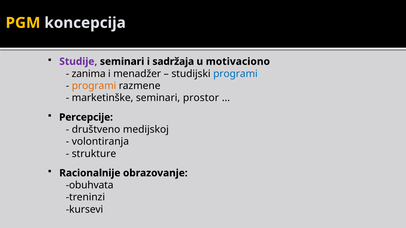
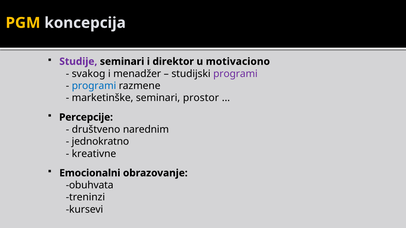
sadržaja: sadržaja -> direktor (173, 62)
zanima: zanima -> svakog (89, 74)
programi colour: blue -> purple (235, 74)
programi colour: orange -> blue (94, 86)
medijskoj: medijskoj -> narednim (146, 130)
volontiranja: volontiranja -> jednokratno (100, 142)
strukture: strukture -> kreativne (94, 154)
Racionalnije: Racionalnije -> Emocionalni (90, 173)
